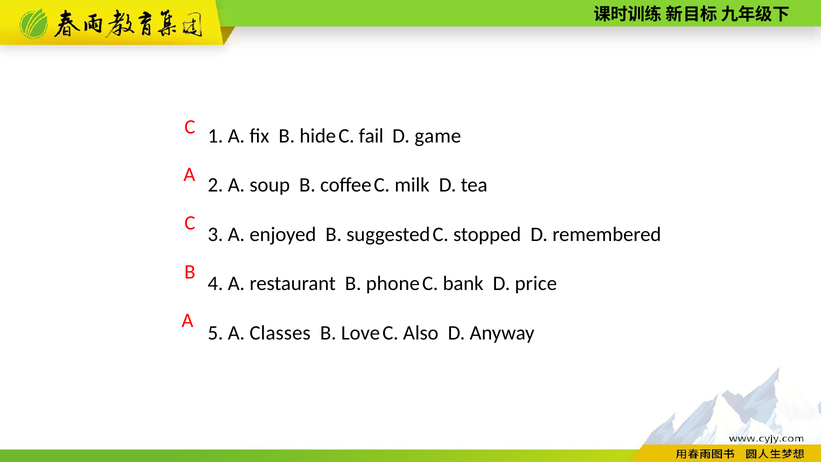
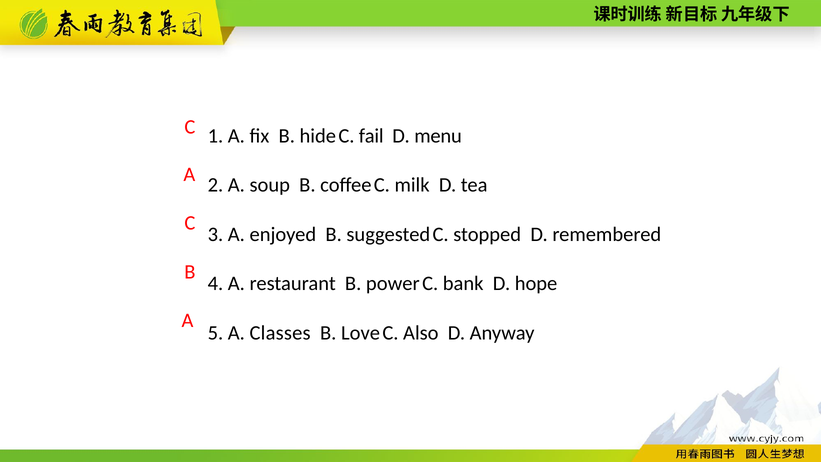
game: game -> menu (438, 136)
phone: phone -> power (393, 283)
price: price -> hope (536, 283)
